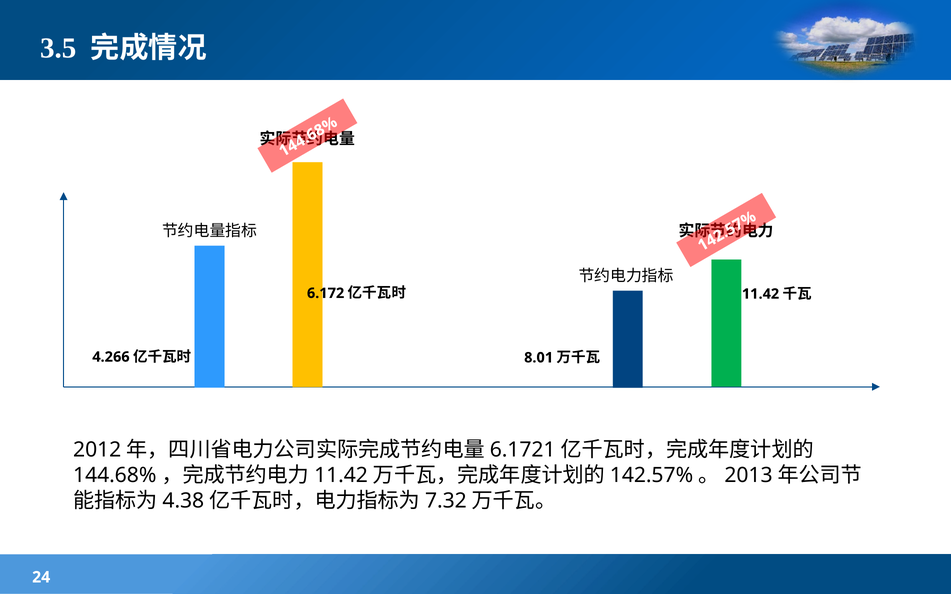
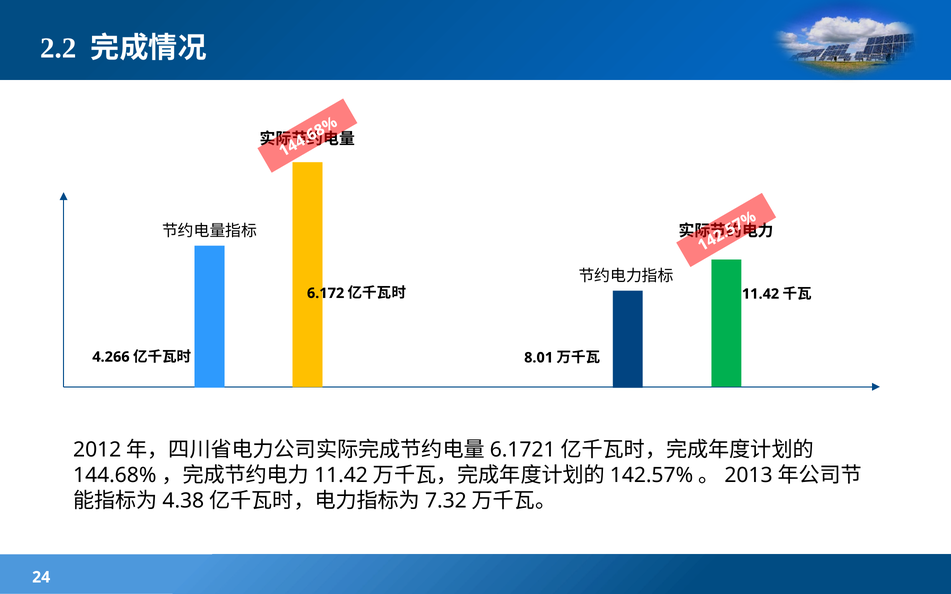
3.5: 3.5 -> 2.2 (58, 48)
